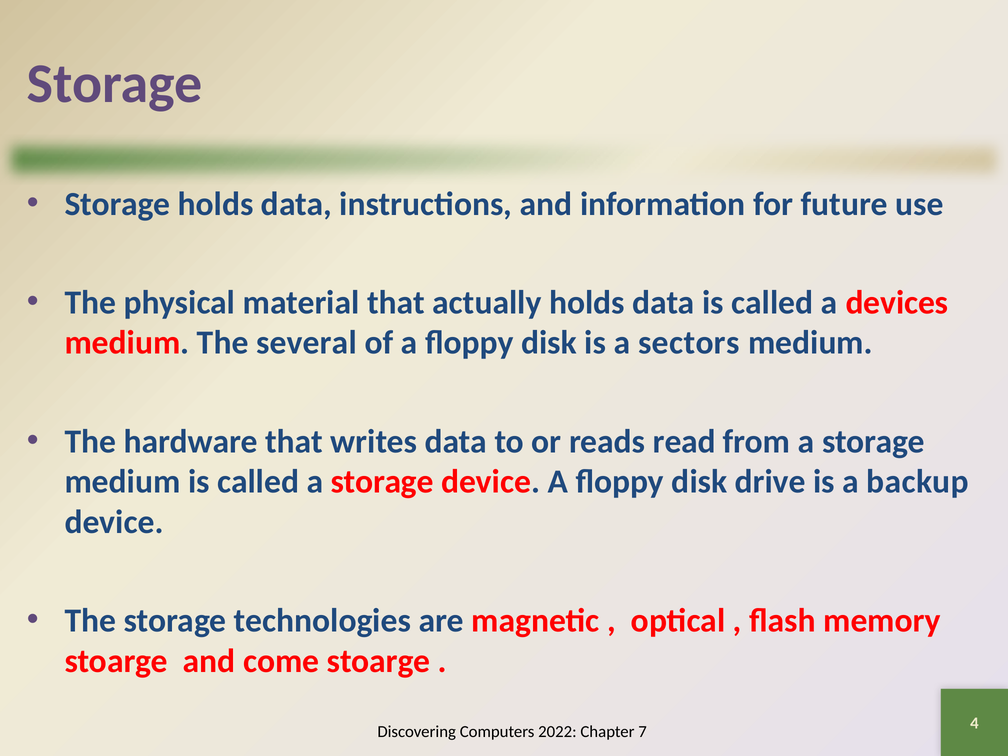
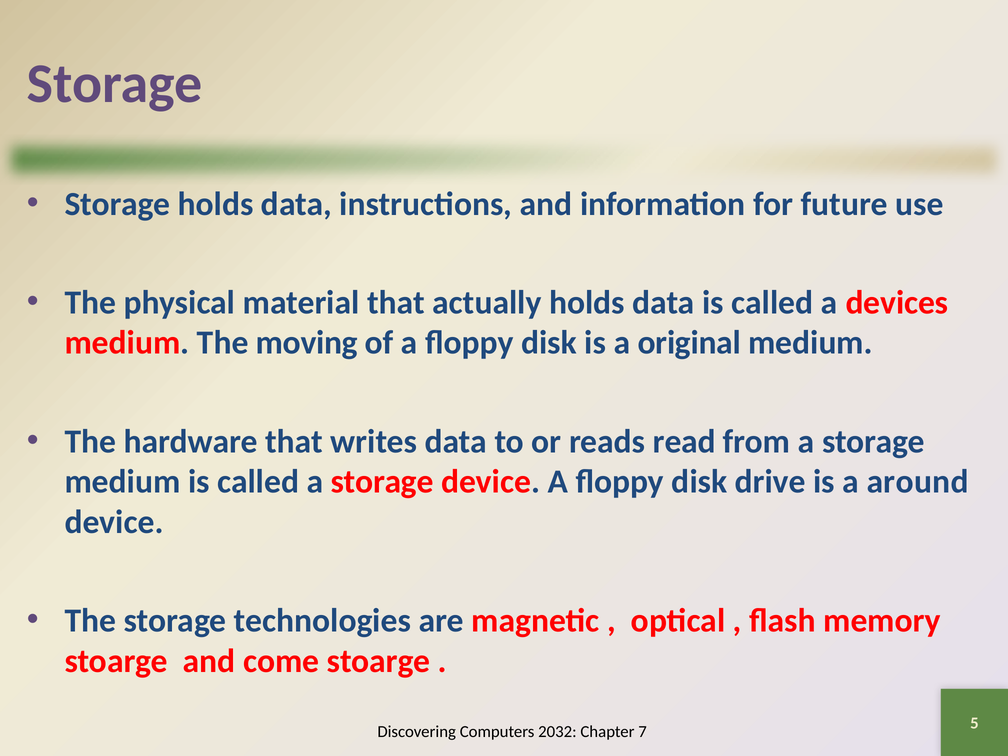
several: several -> moving (307, 343)
sectors: sectors -> original (689, 343)
backup: backup -> around (918, 482)
2022: 2022 -> 2032 (557, 732)
4: 4 -> 5 (974, 723)
